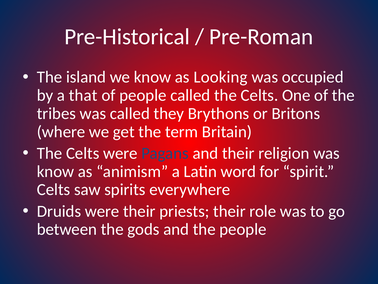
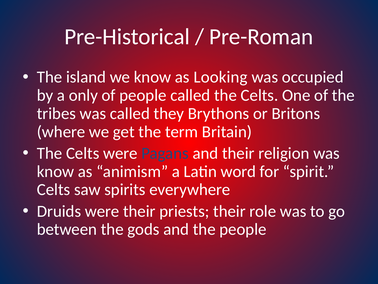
that: that -> only (83, 95)
